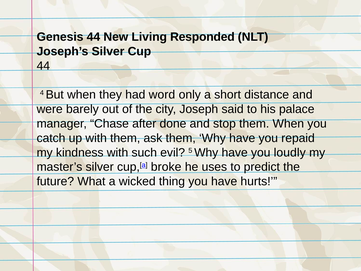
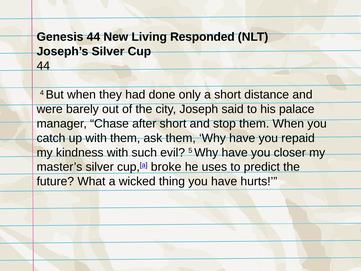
word: word -> done (162, 95)
after done: done -> short (173, 124)
loudly: loudly -> closer (290, 152)
